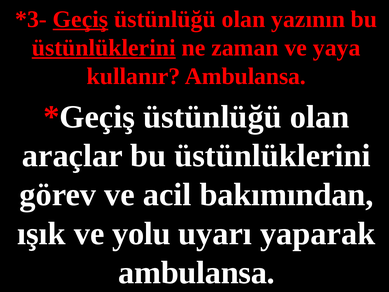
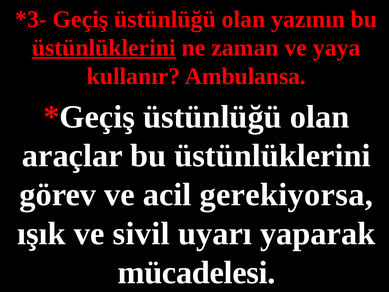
Geçiş underline: present -> none (80, 19)
bakımından: bakımından -> gerekiyorsa (286, 195)
yolu: yolu -> sivil (141, 233)
ambulansa: ambulansa -> mücadelesi (196, 272)
